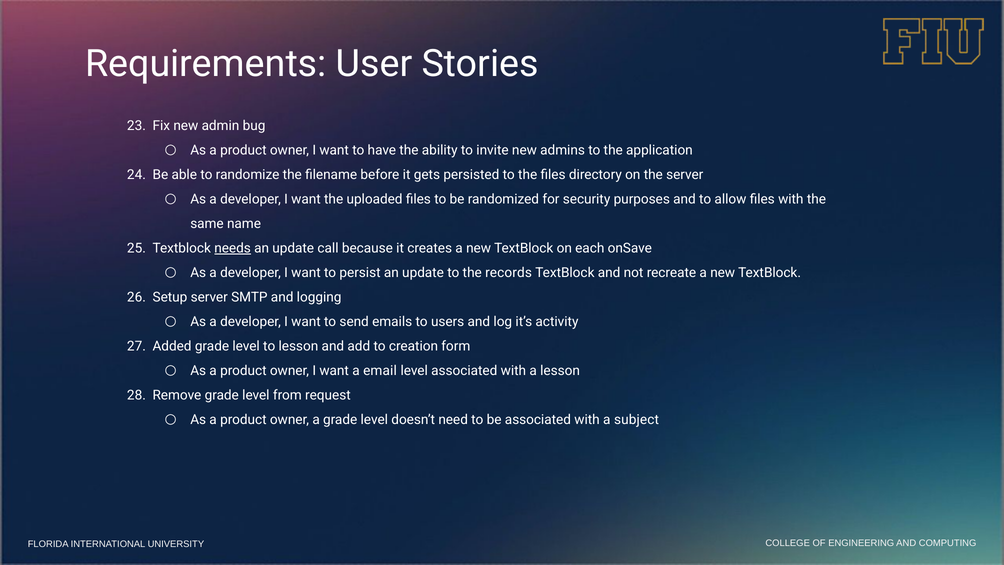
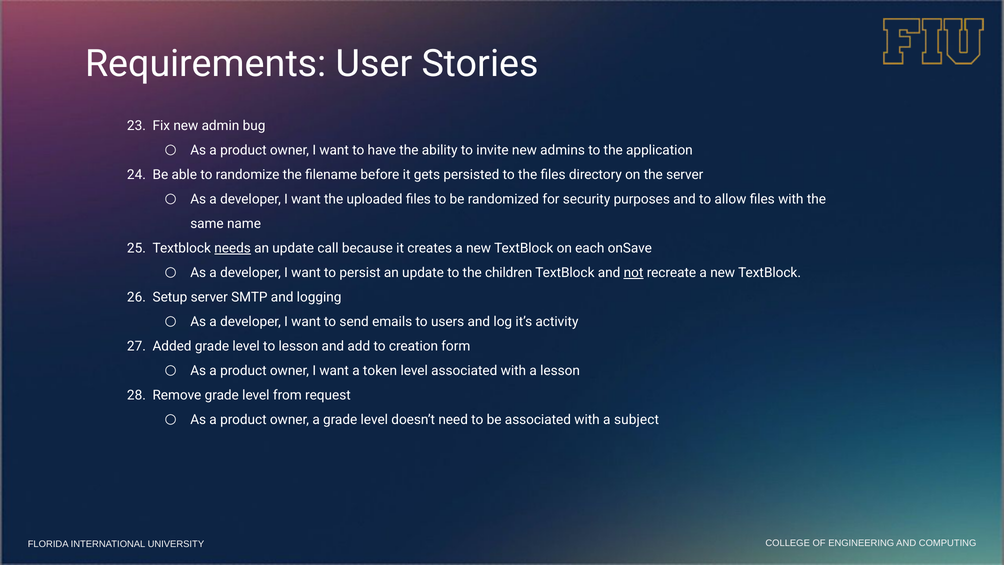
records: records -> children (509, 273)
not underline: none -> present (634, 273)
email: email -> token (380, 371)
